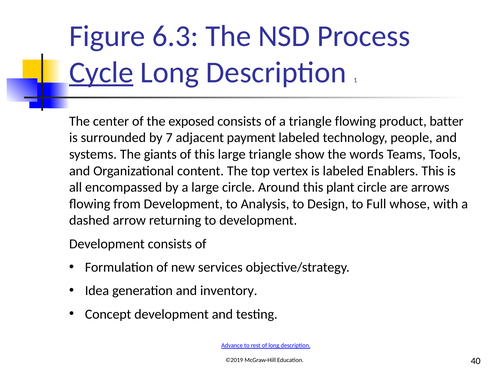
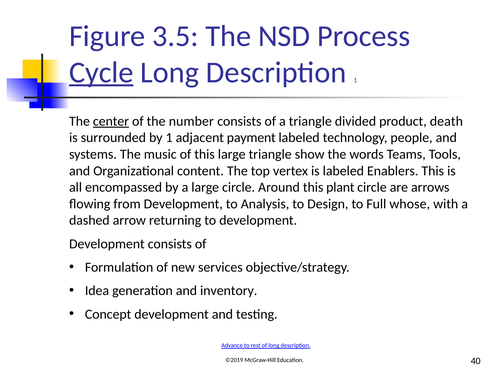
6.3: 6.3 -> 3.5 (175, 36)
center underline: none -> present (111, 121)
exposed: exposed -> number (191, 121)
triangle flowing: flowing -> divided (355, 121)
batter: batter -> death (446, 121)
by 7: 7 -> 1 (169, 138)
giants: giants -> music (160, 154)
